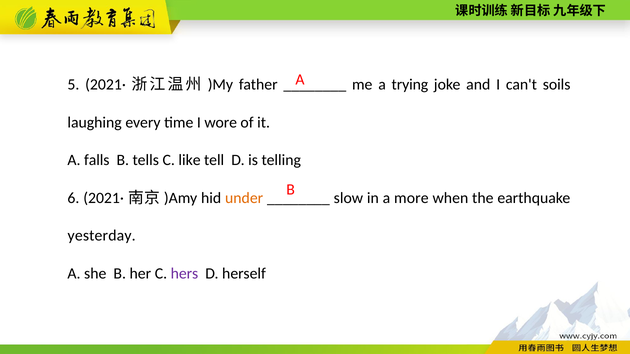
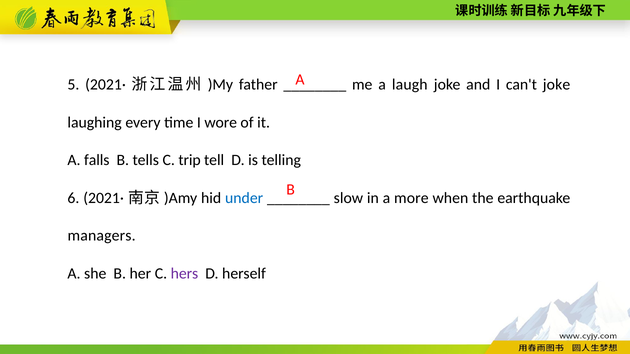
trying: trying -> laugh (410, 85)
can't soils: soils -> joke (557, 85)
like: like -> trip (190, 160)
under colour: orange -> blue (244, 198)
yesterday: yesterday -> managers (102, 236)
